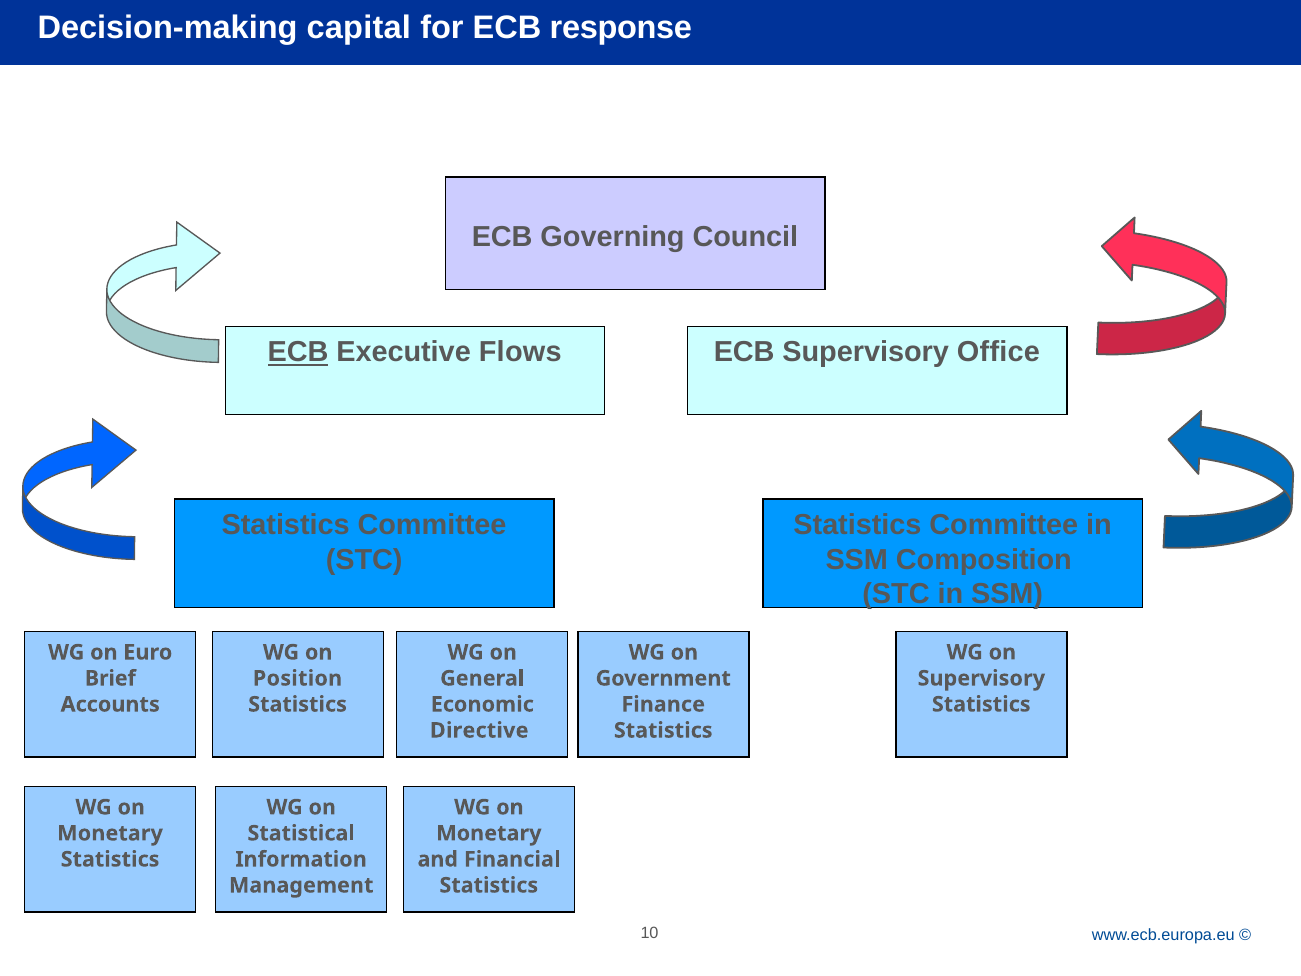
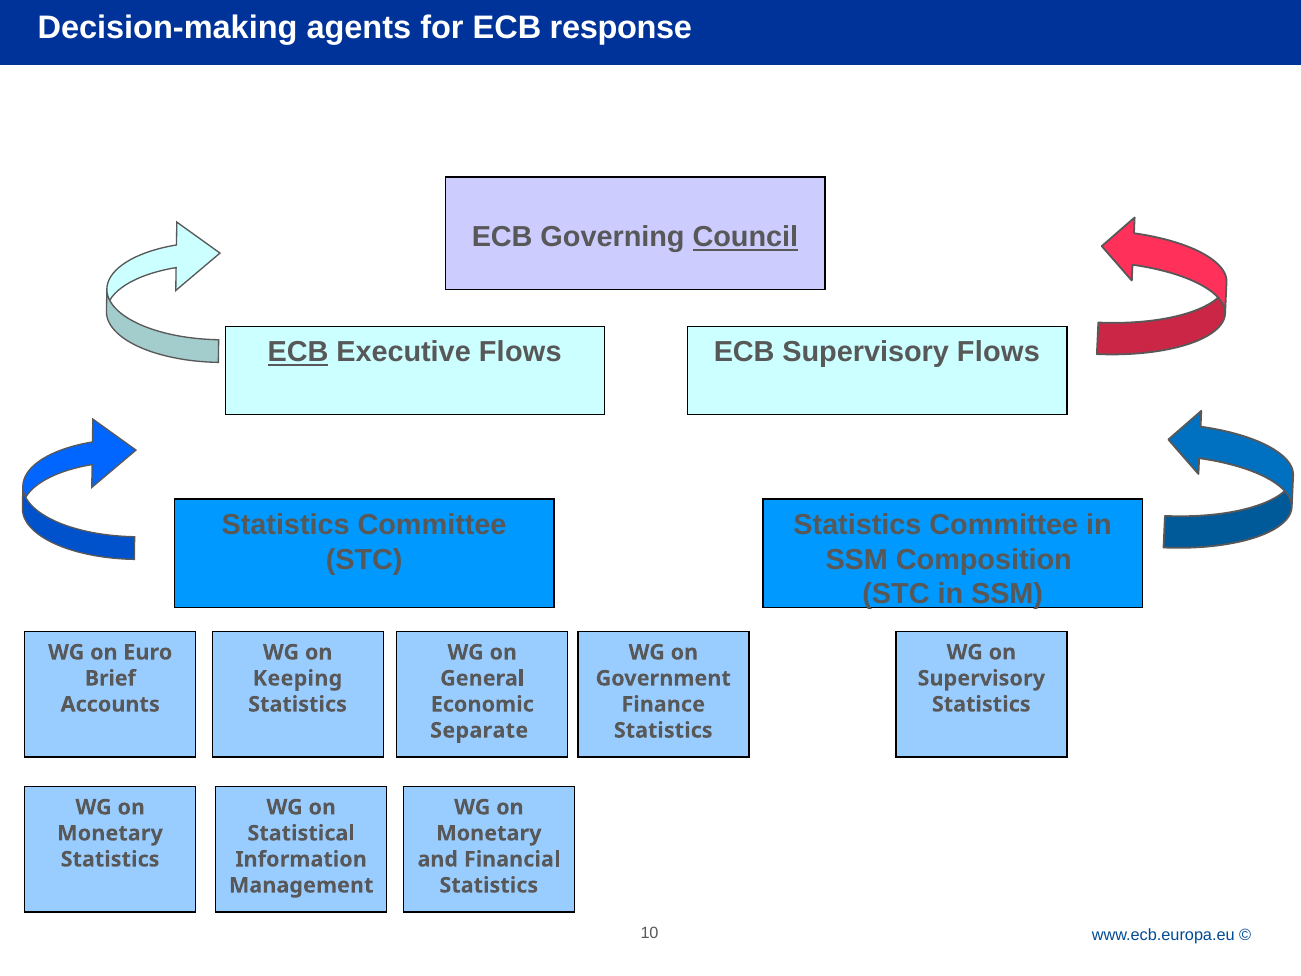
capital: capital -> agents (359, 28)
Council underline: none -> present (745, 237)
Supervisory Office: Office -> Flows (998, 352)
Position: Position -> Keeping (298, 678)
Directive: Directive -> Separate (479, 730)
